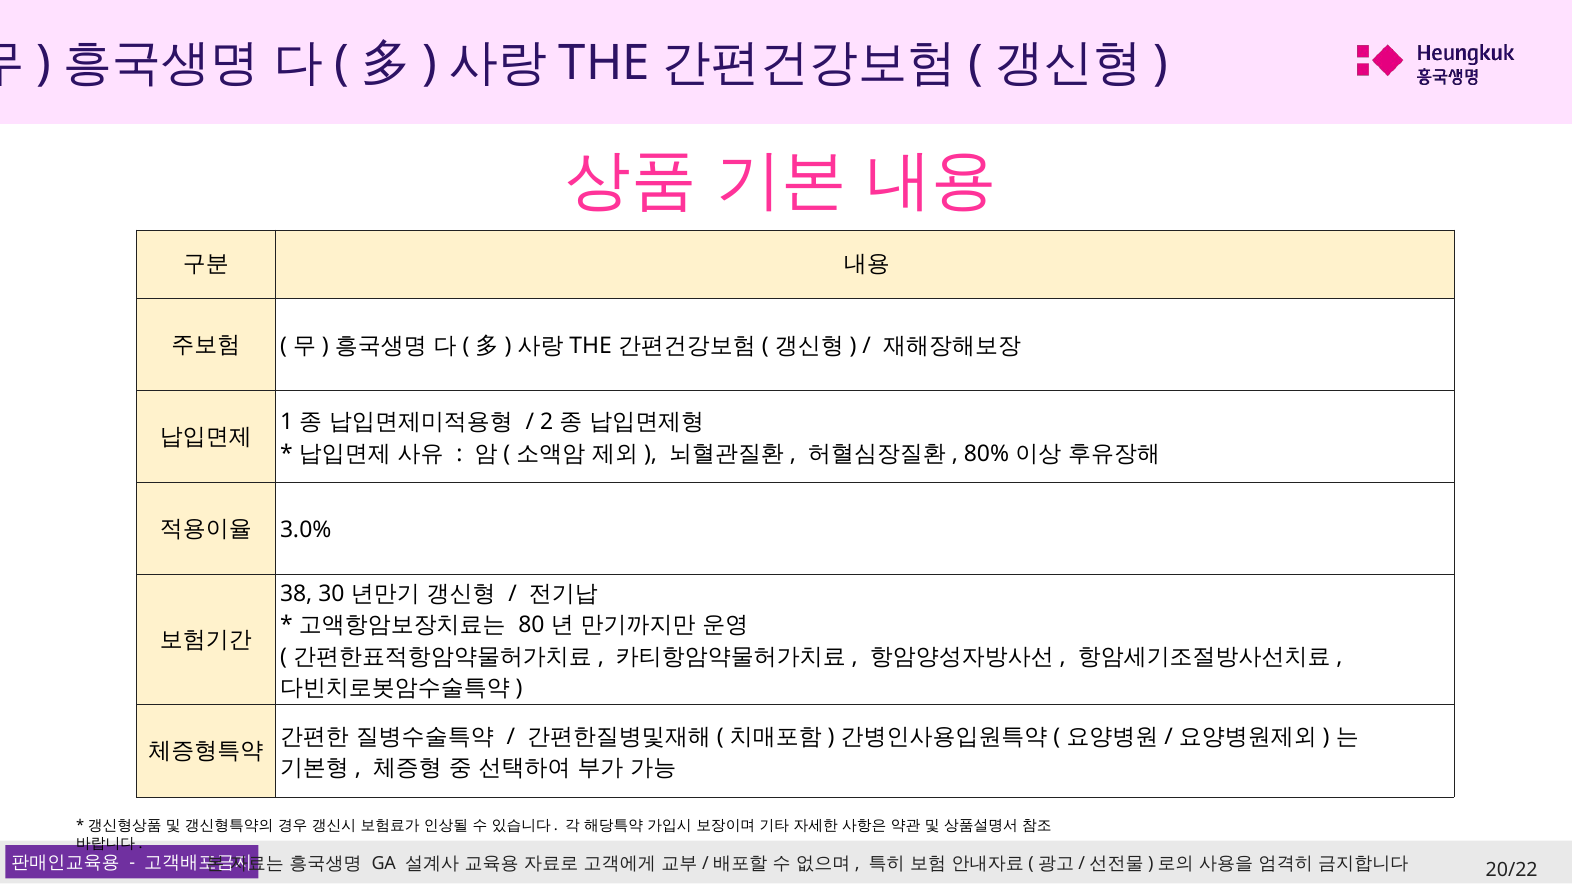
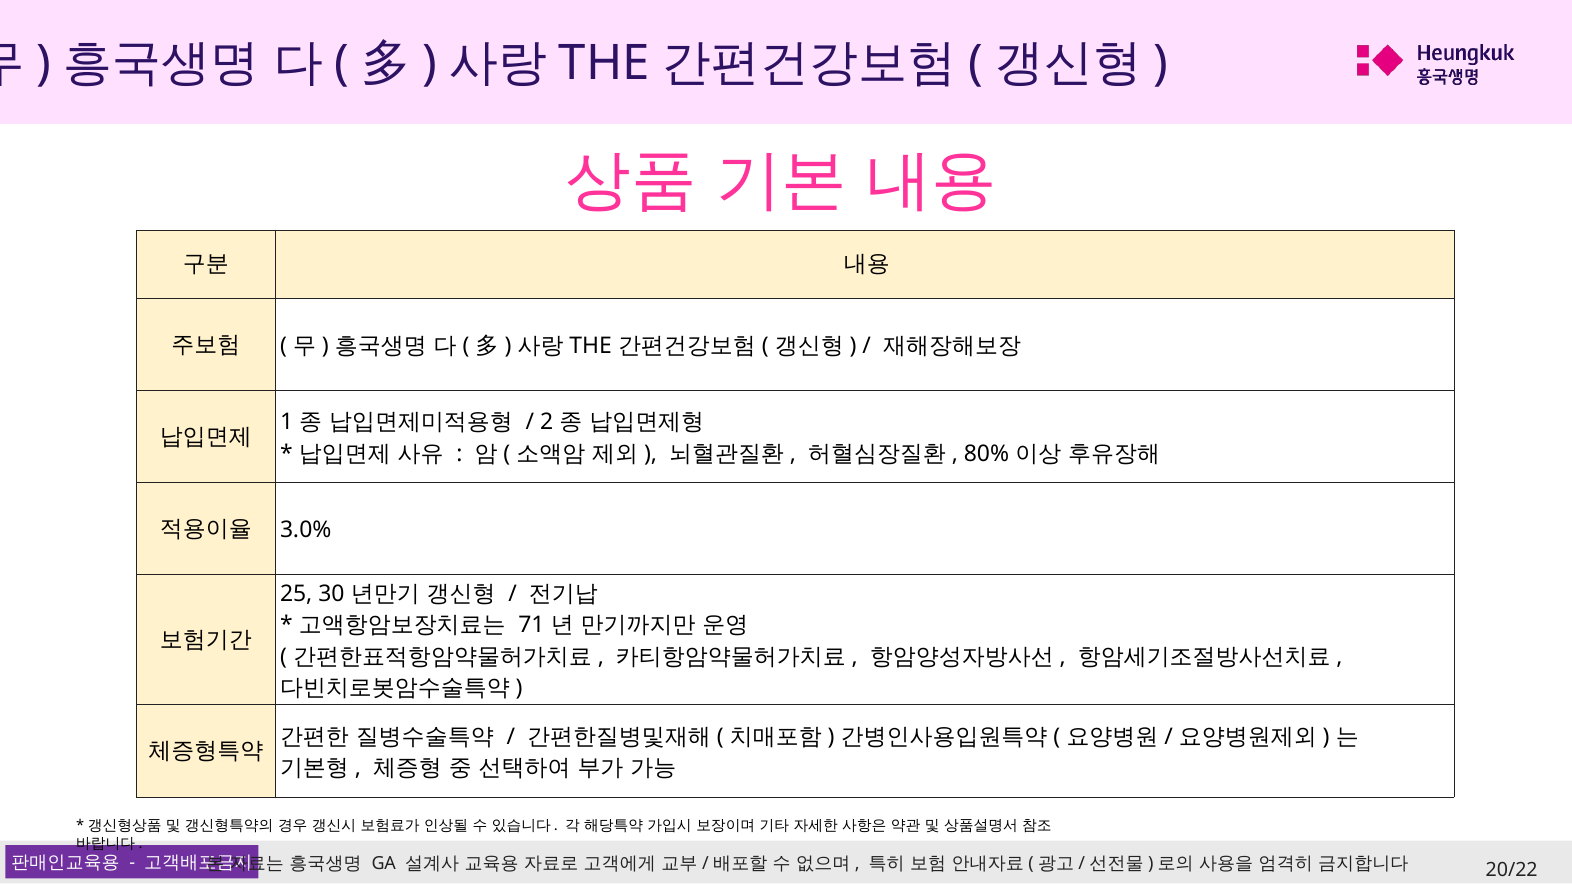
38: 38 -> 25 (296, 594)
80: 80 -> 71 (532, 625)
